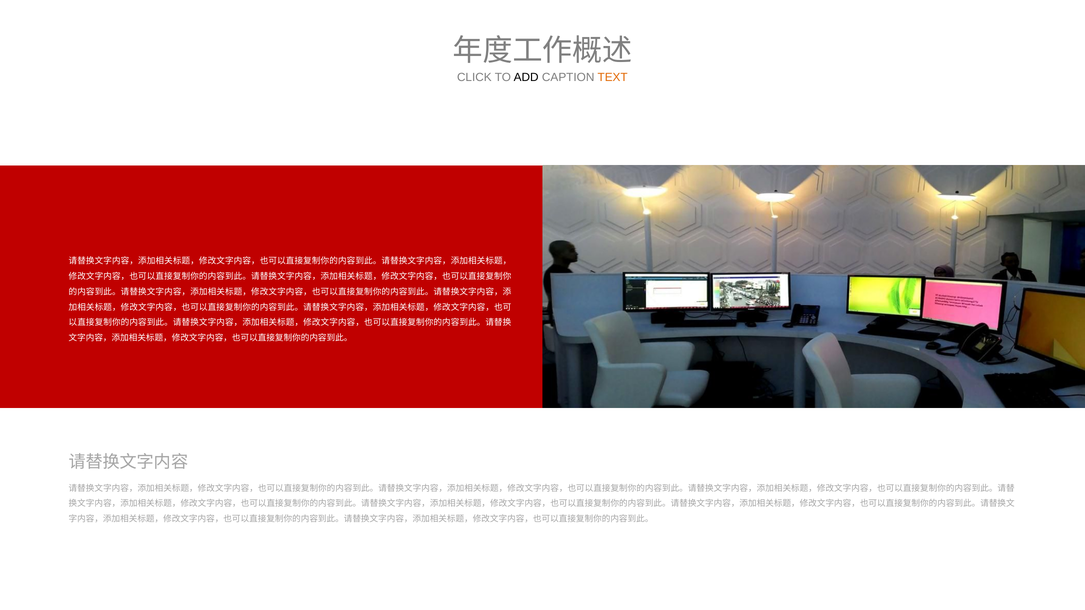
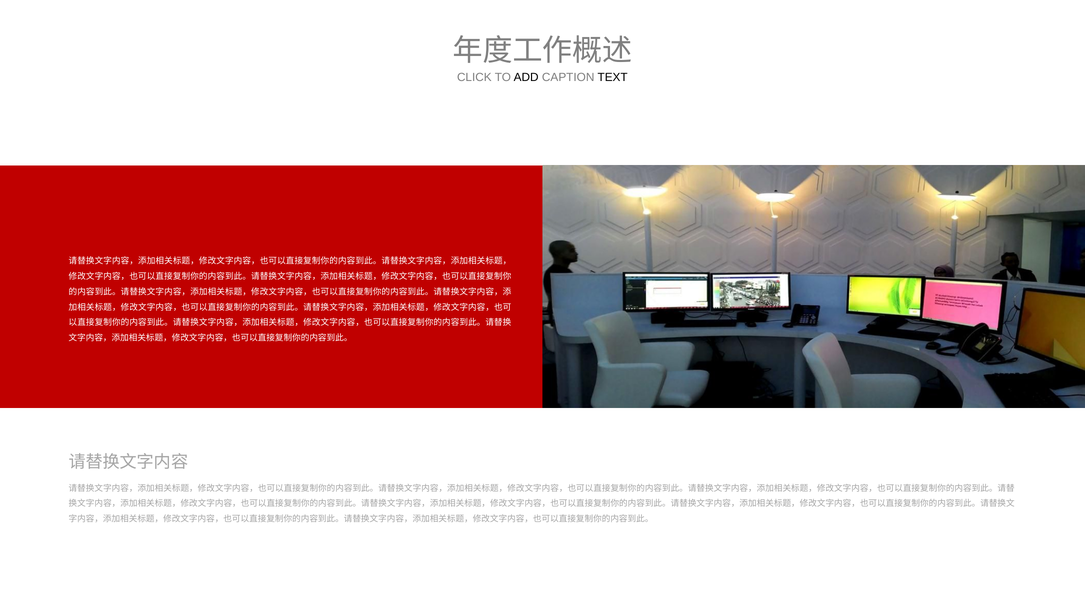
TEXT colour: orange -> black (613, 77)
